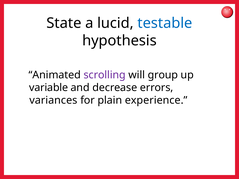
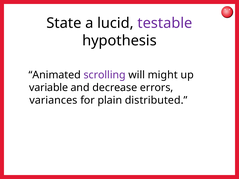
testable colour: blue -> purple (165, 23)
group: group -> might (163, 75)
experience: experience -> distributed (156, 100)
